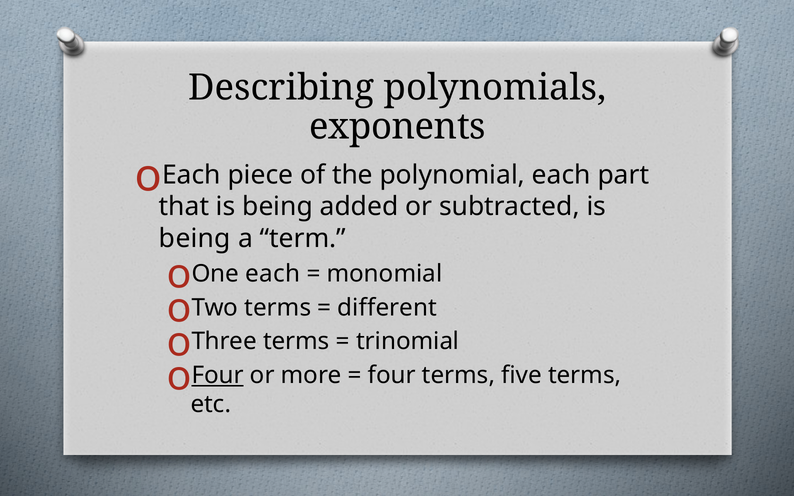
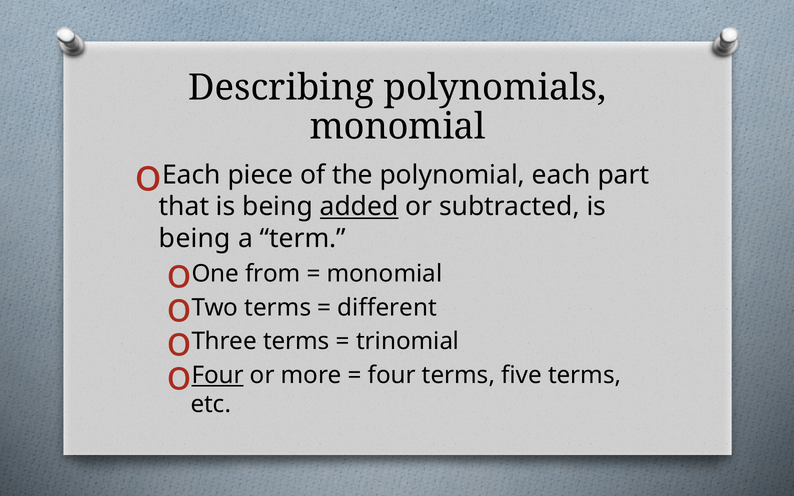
exponents: exponents -> monomial (398, 127)
added underline: none -> present (359, 207)
One each: each -> from (273, 274)
